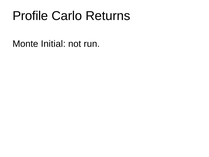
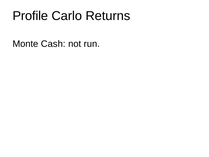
Initial: Initial -> Cash (53, 44)
